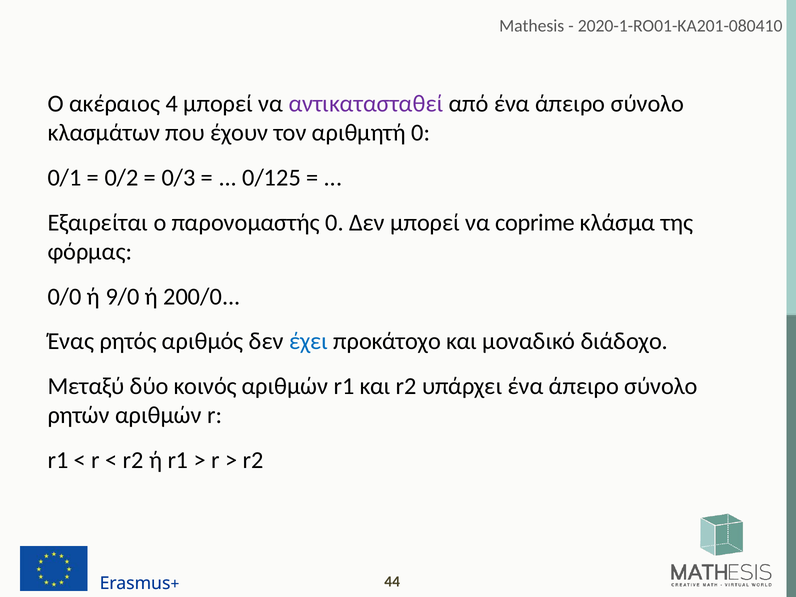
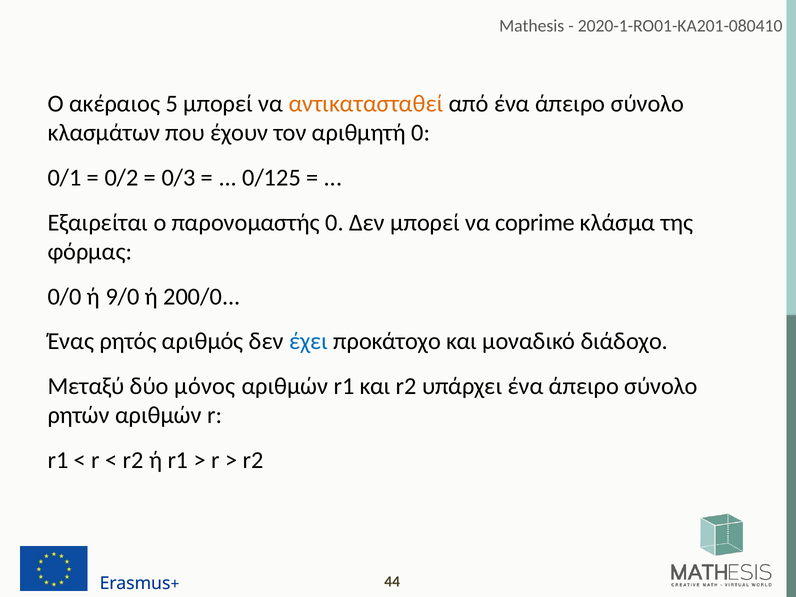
4: 4 -> 5 (172, 104)
αντικατασταθεί colour: purple -> orange (366, 104)
κοινός: κοινός -> μόνος (205, 386)
